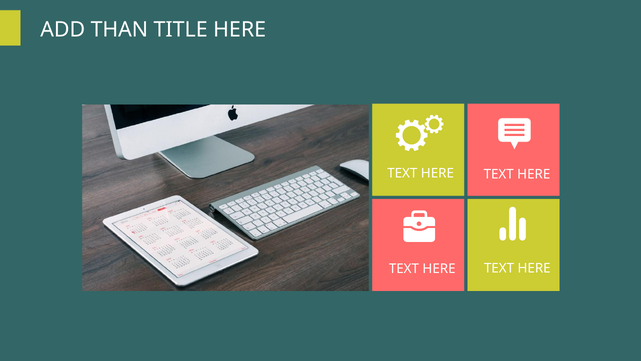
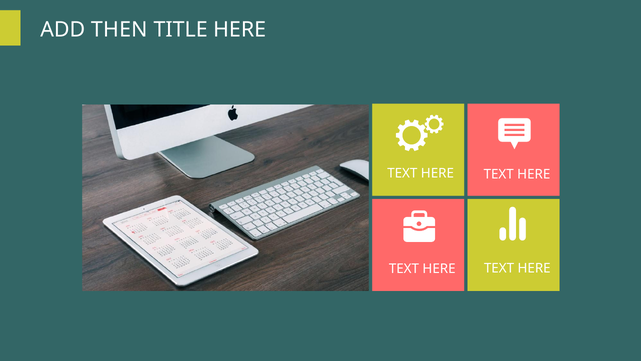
THAN: THAN -> THEN (119, 30)
